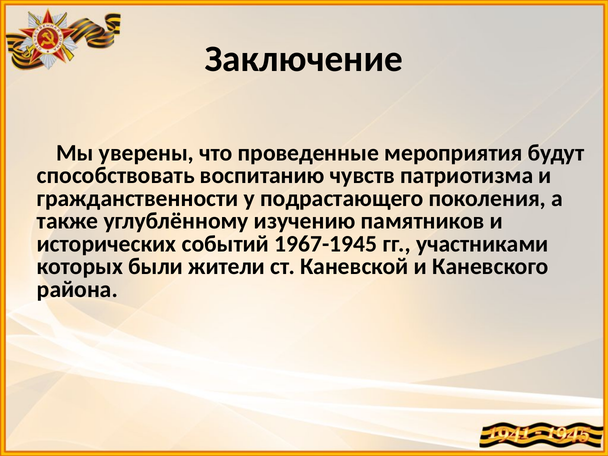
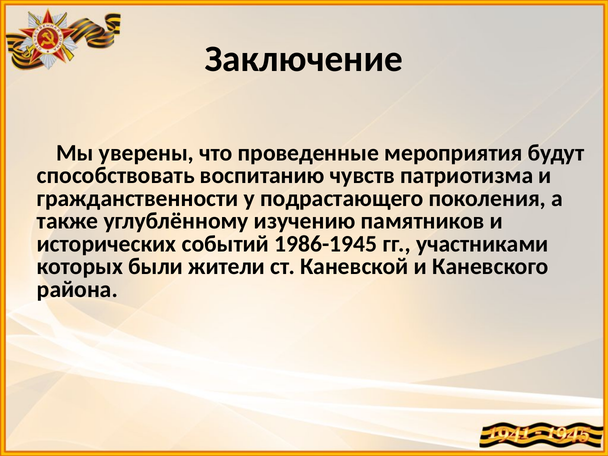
1967-1945: 1967-1945 -> 1986-1945 (326, 244)
